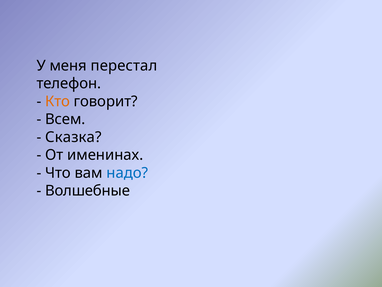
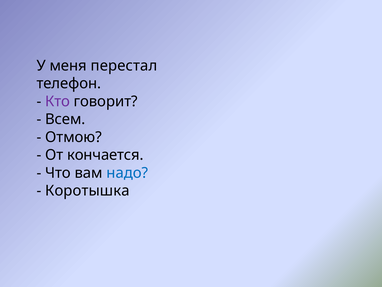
Кто colour: orange -> purple (58, 101)
Сказка: Сказка -> Отмою (73, 137)
именинах: именинах -> кончается (105, 155)
Волшебные: Волшебные -> Коротышка (87, 190)
